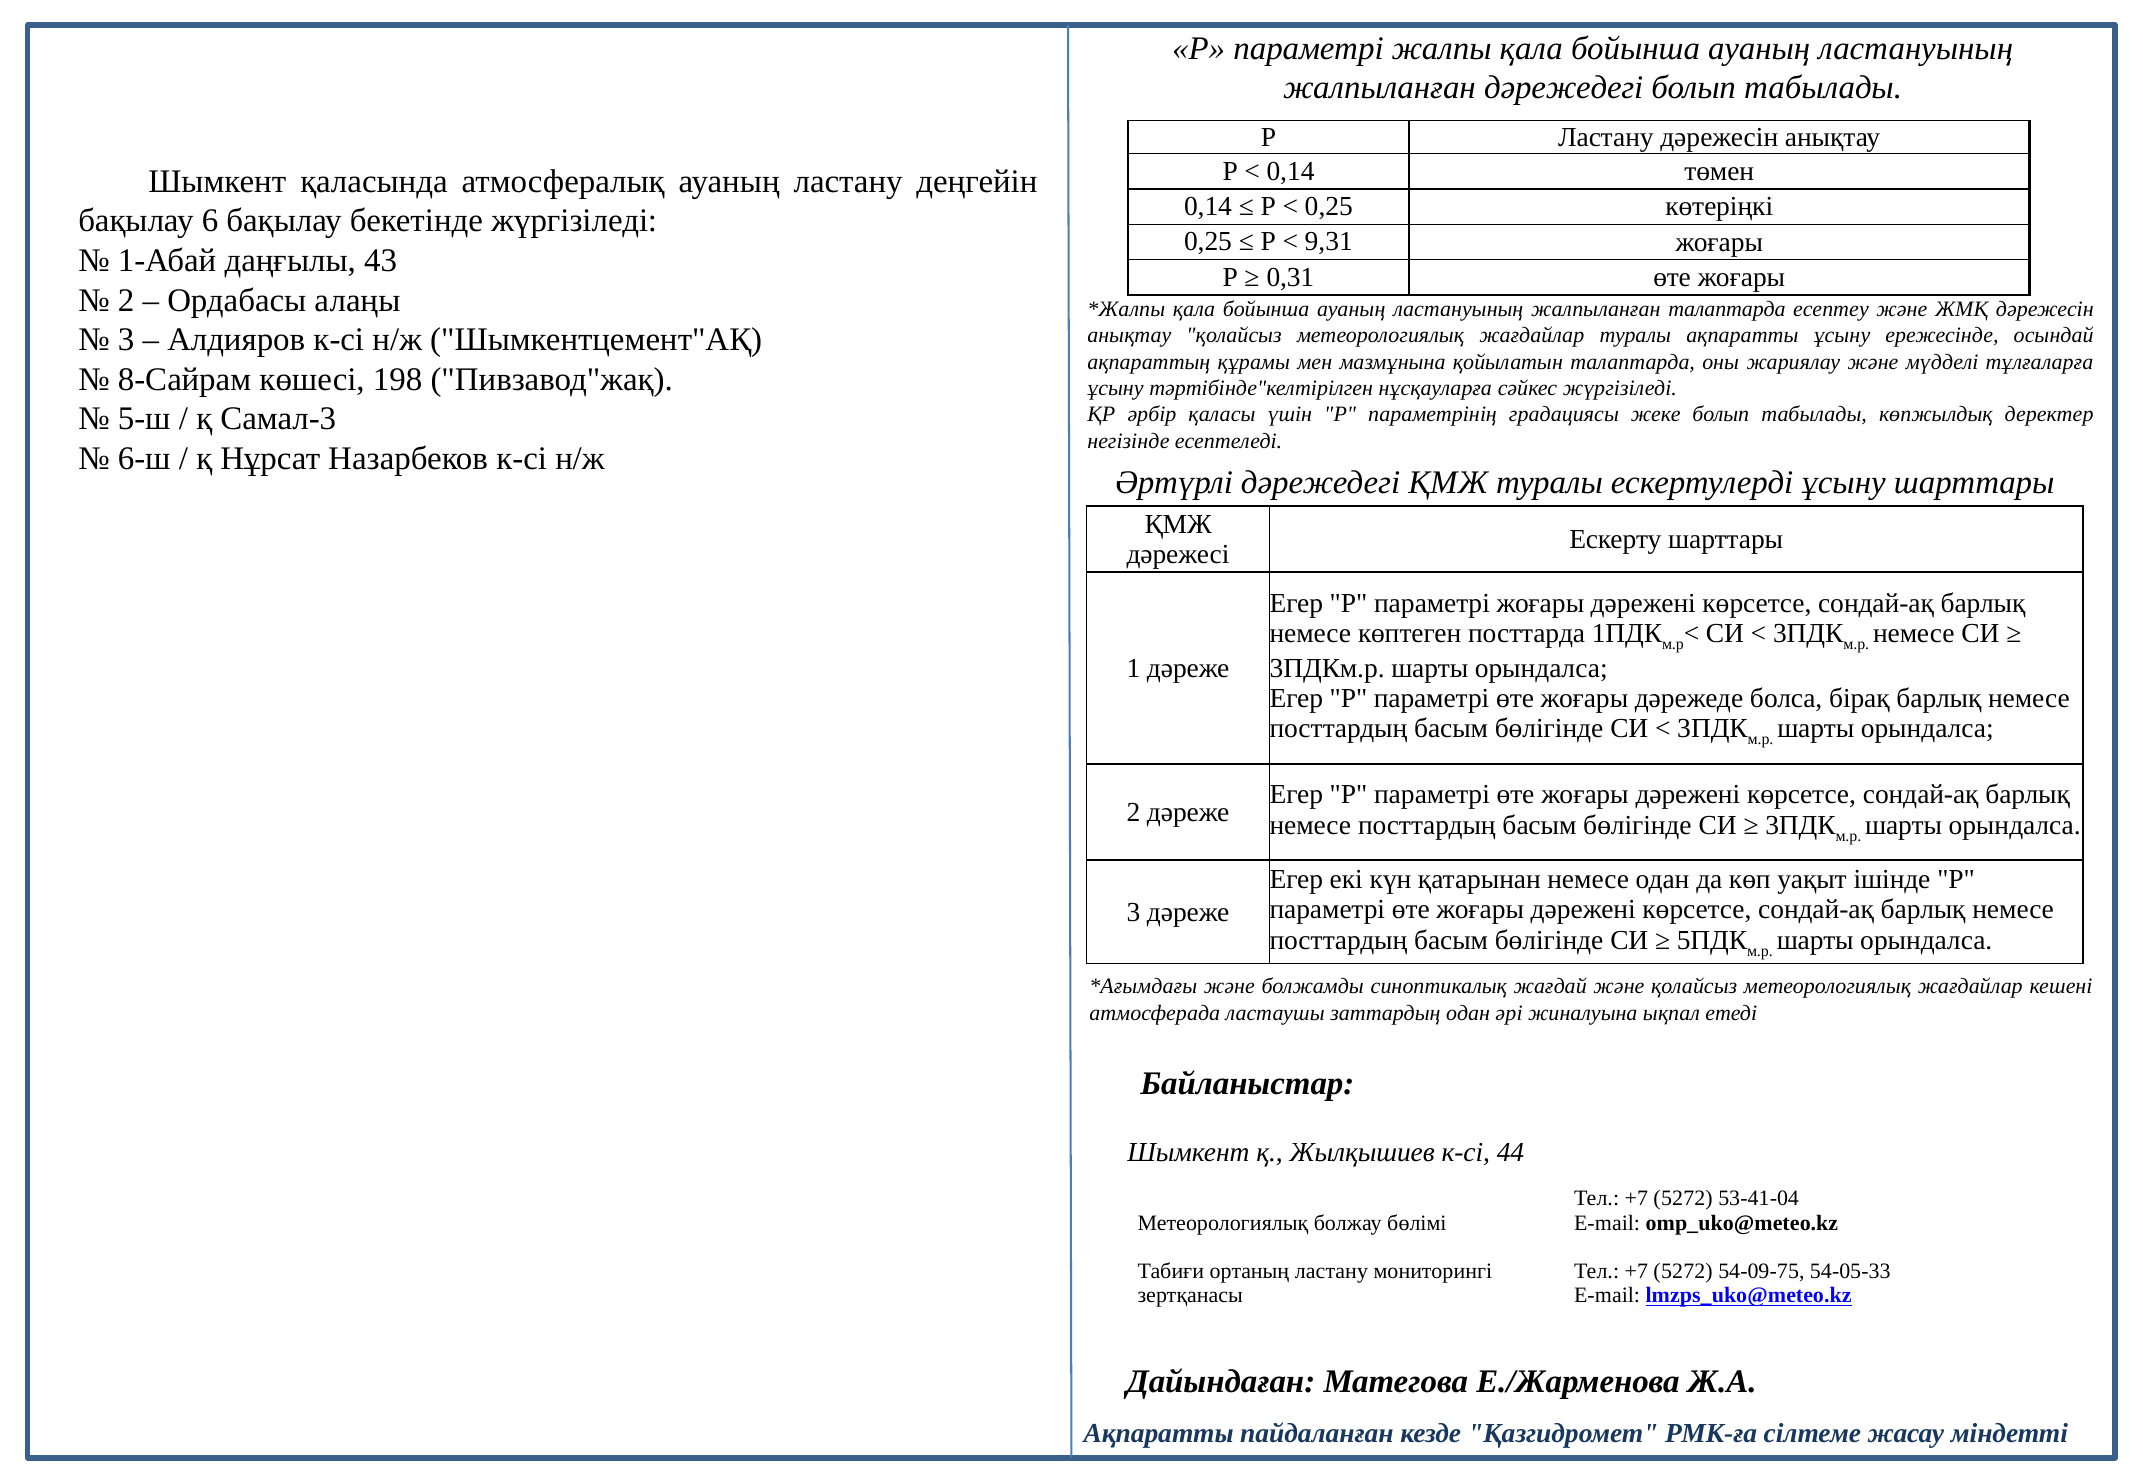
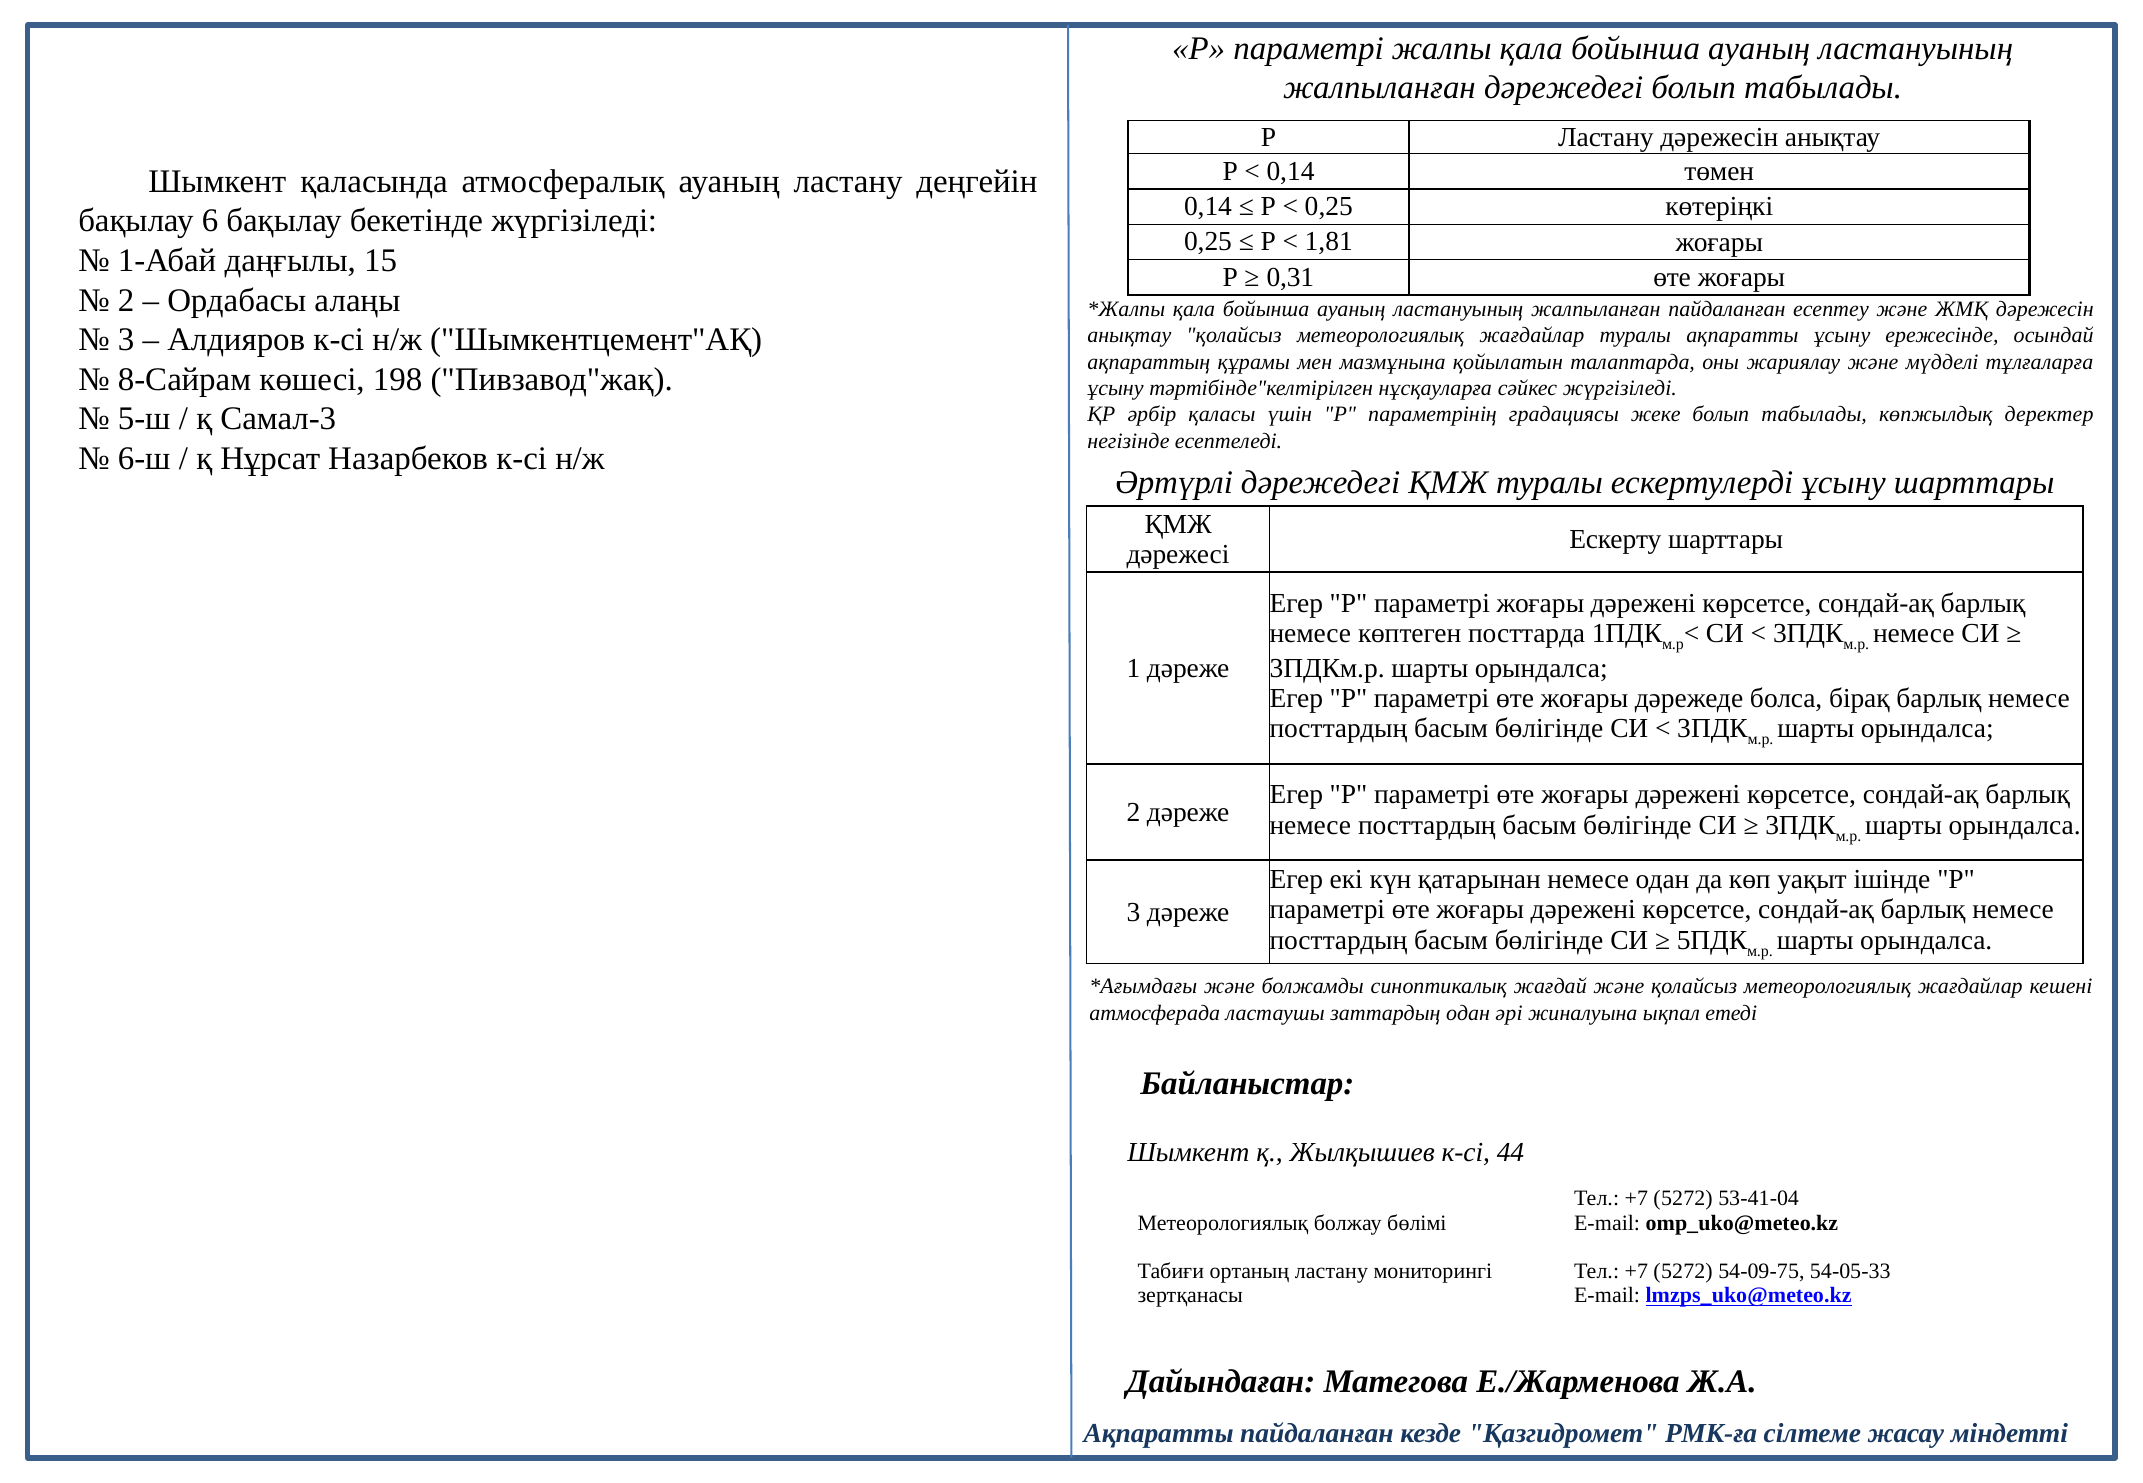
9,31: 9,31 -> 1,81 (1329, 242)
43: 43 -> 15 (381, 261)
жалпыланған талаптарда: талаптарда -> пайдаланған (1727, 309)
